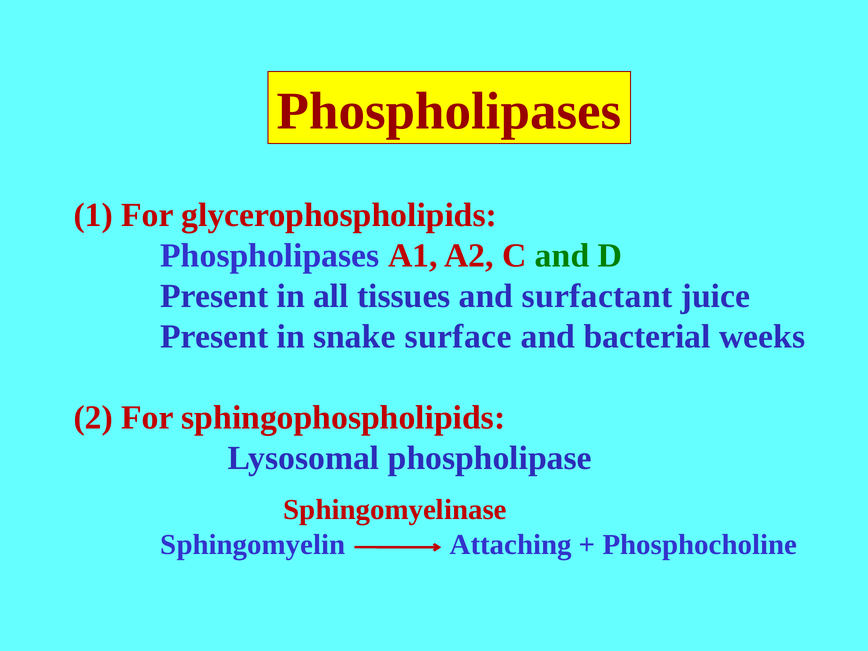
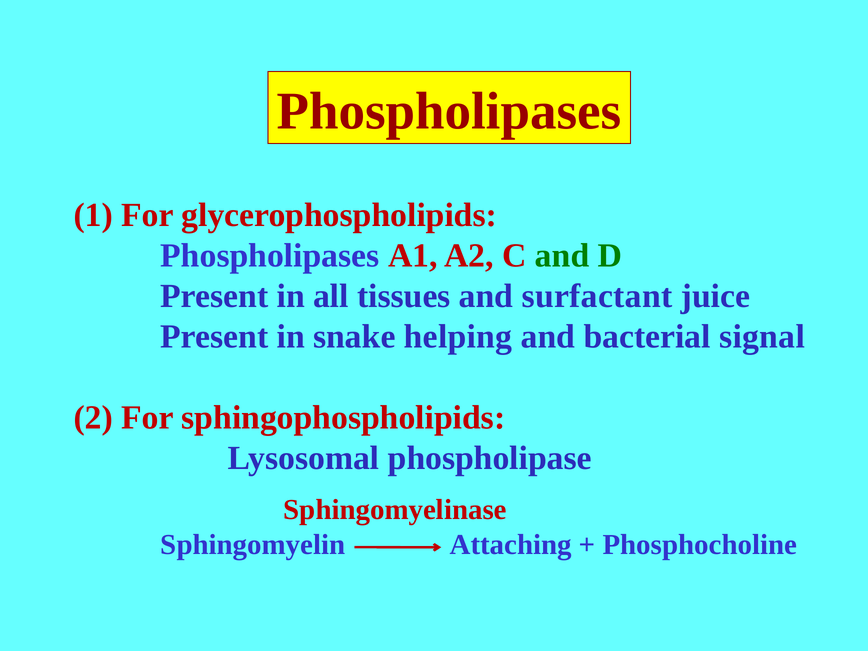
surface: surface -> helping (458, 337)
weeks: weeks -> signal (762, 337)
